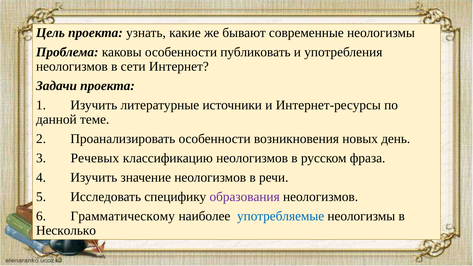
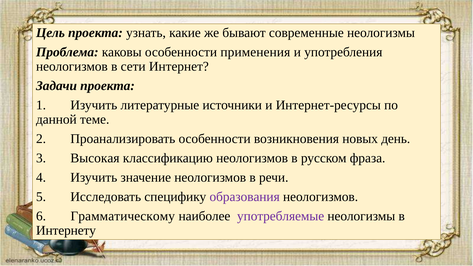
публиковать: публиковать -> применения (255, 52)
Речевых: Речевых -> Высокая (95, 158)
употребляемые colour: blue -> purple (281, 216)
Несколько: Несколько -> Интернету (66, 230)
